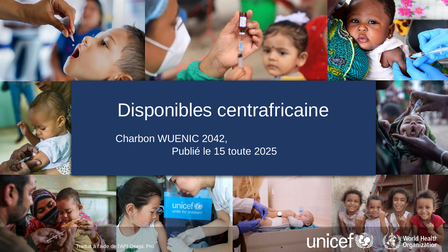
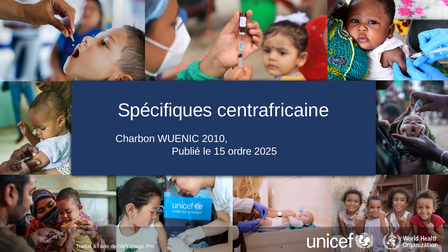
Disponibles: Disponibles -> Spécifiques (165, 110)
2042: 2042 -> 2010 (215, 139)
toute: toute -> ordre (240, 151)
